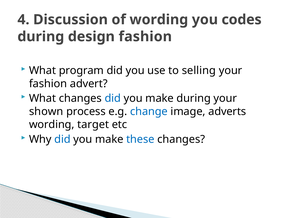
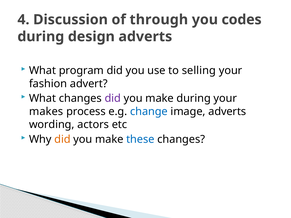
of wording: wording -> through (159, 20)
design fashion: fashion -> adverts (145, 37)
did colour: blue -> purple (113, 98)
shown: shown -> makes (46, 112)
target: target -> actors (93, 125)
did colour: blue -> orange (62, 139)
